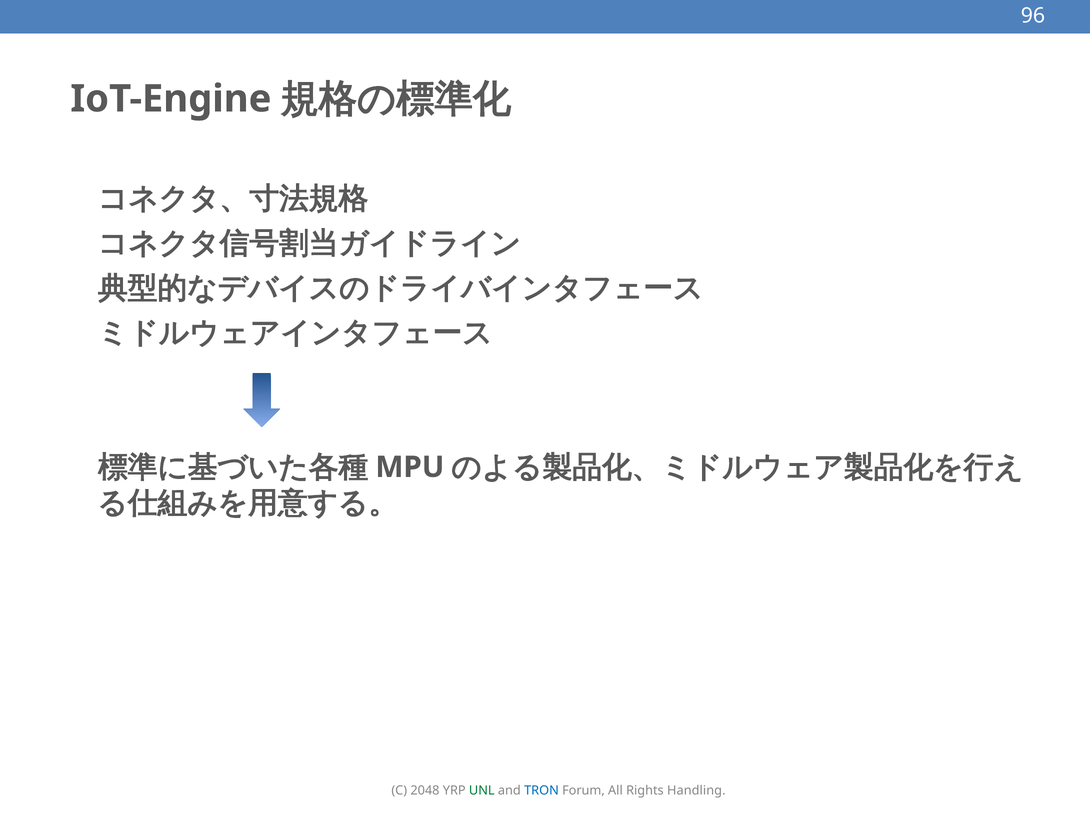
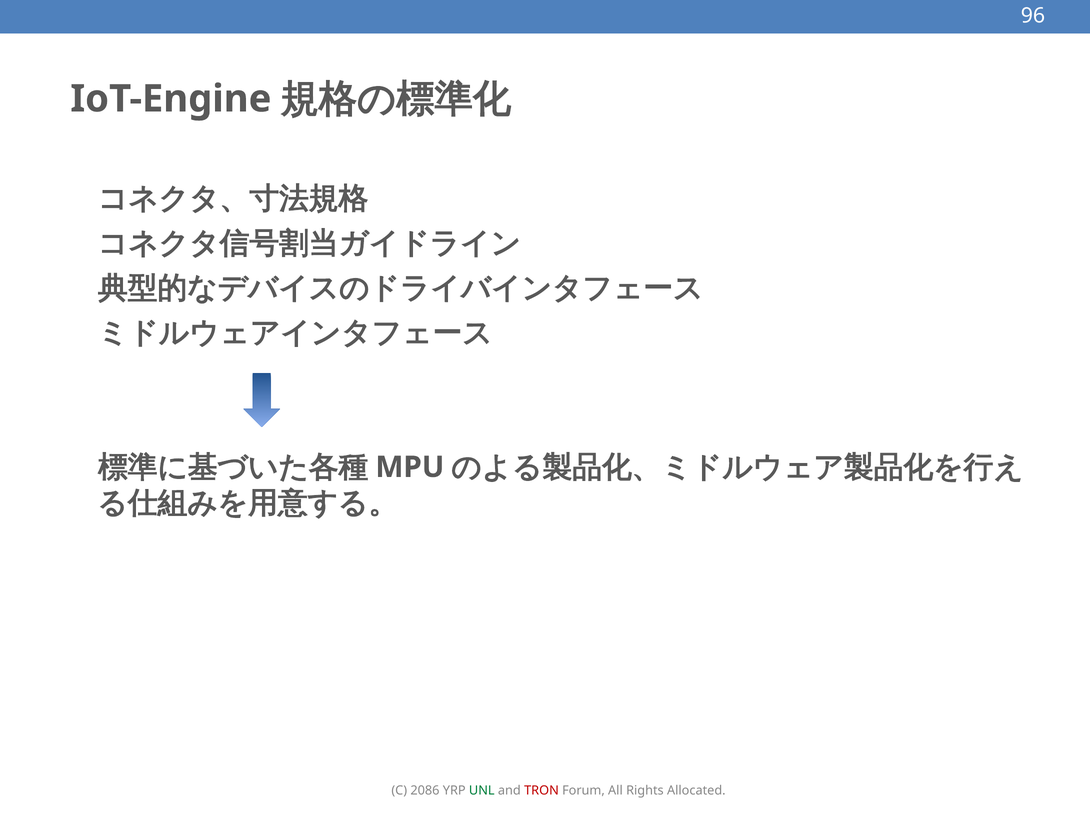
2048: 2048 -> 2086 (425, 790)
TRON colour: blue -> red (541, 790)
Handling: Handling -> Allocated (696, 790)
